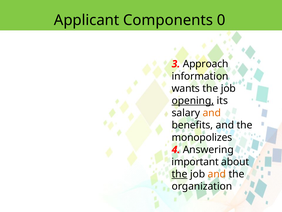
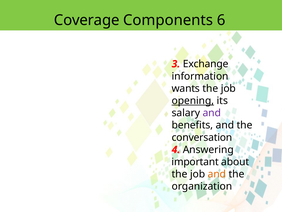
Applicant: Applicant -> Coverage (87, 20)
0: 0 -> 6 (221, 20)
Approach: Approach -> Exchange (206, 64)
and colour: orange -> purple (212, 113)
monopolizes: monopolizes -> conversation (202, 137)
the underline: present -> none (180, 174)
